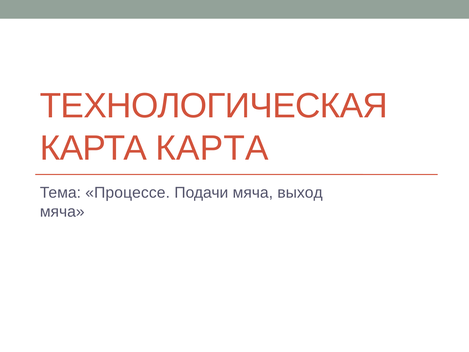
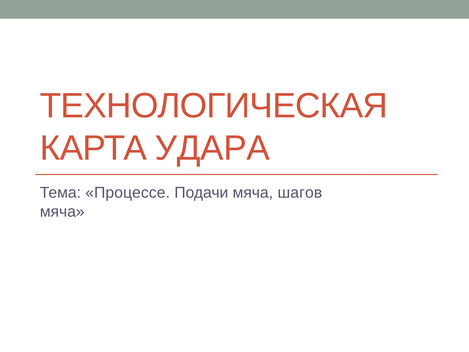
КАРТА КАРТА: КАРТА -> УДАРА (212, 148)
выход: выход -> шагов (300, 193)
